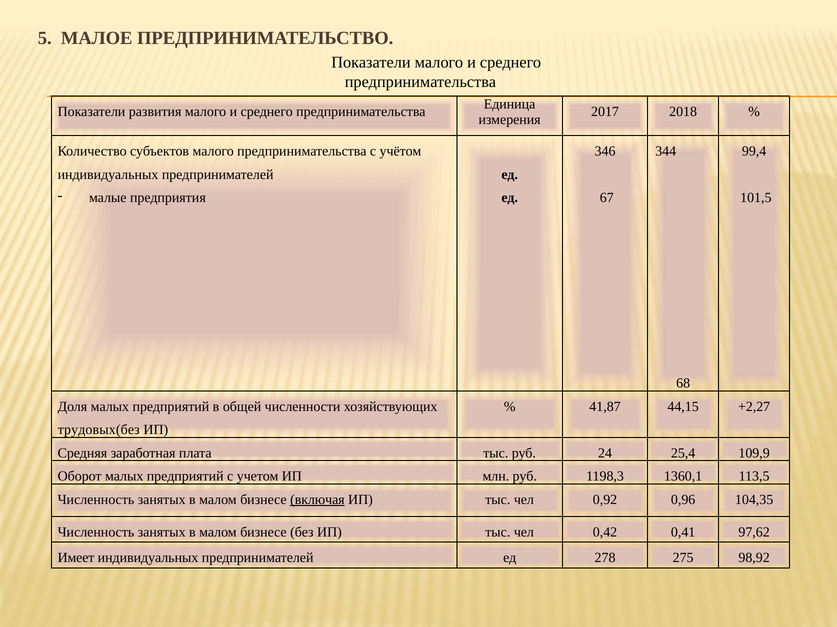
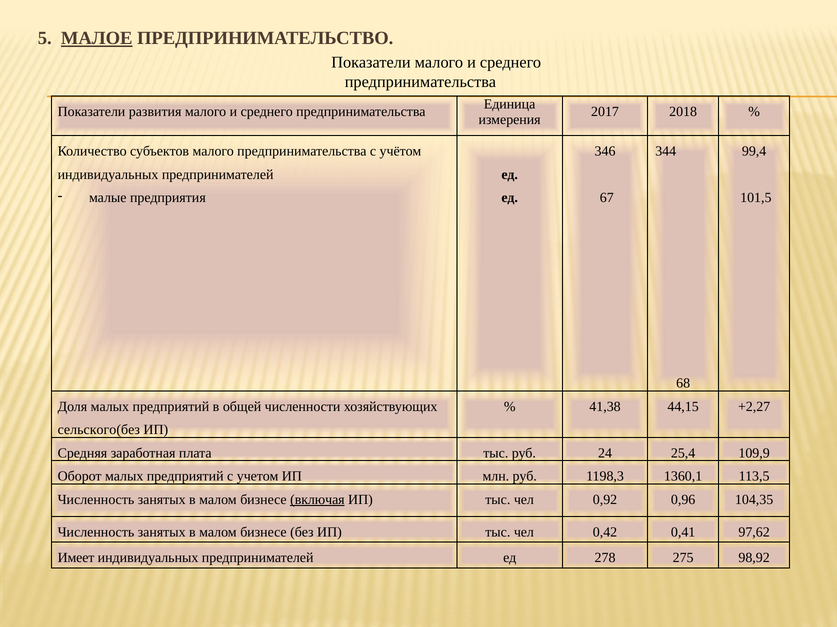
МАЛОЕ underline: none -> present (97, 38)
41,87: 41,87 -> 41,38 (605, 407)
трудовых(без: трудовых(без -> сельского(без (99, 430)
